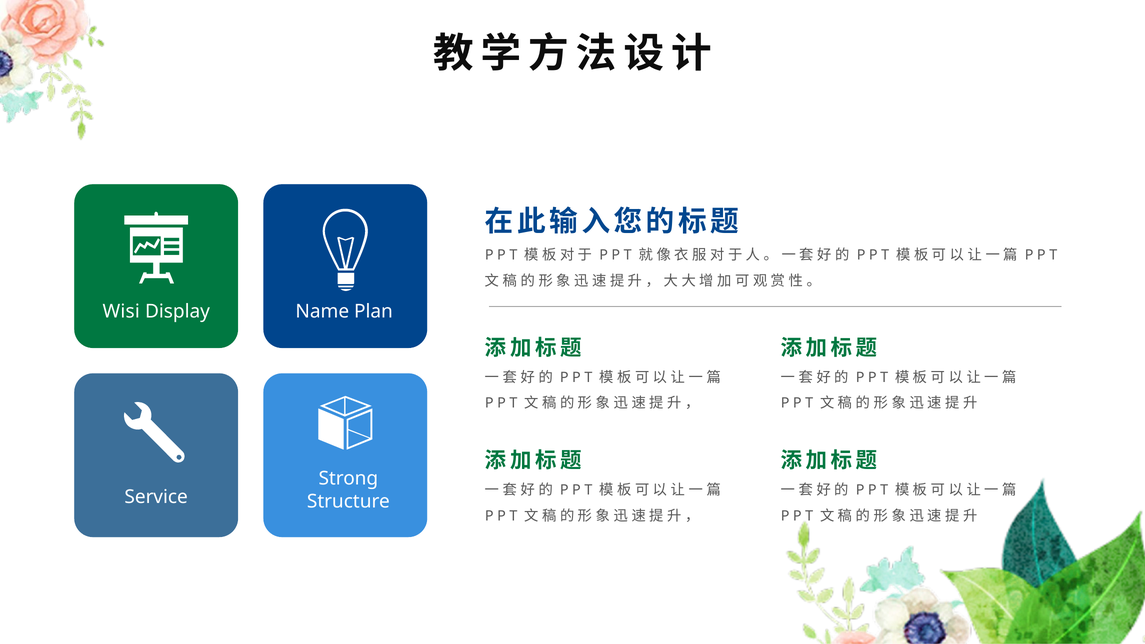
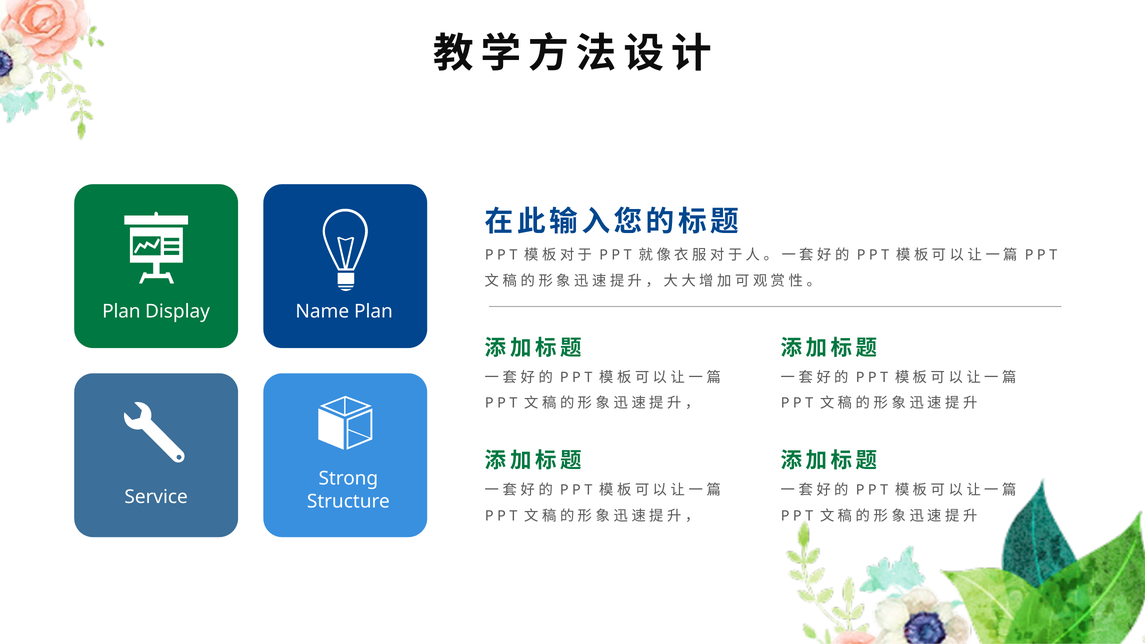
Wisi: Wisi -> Plan (121, 312)
